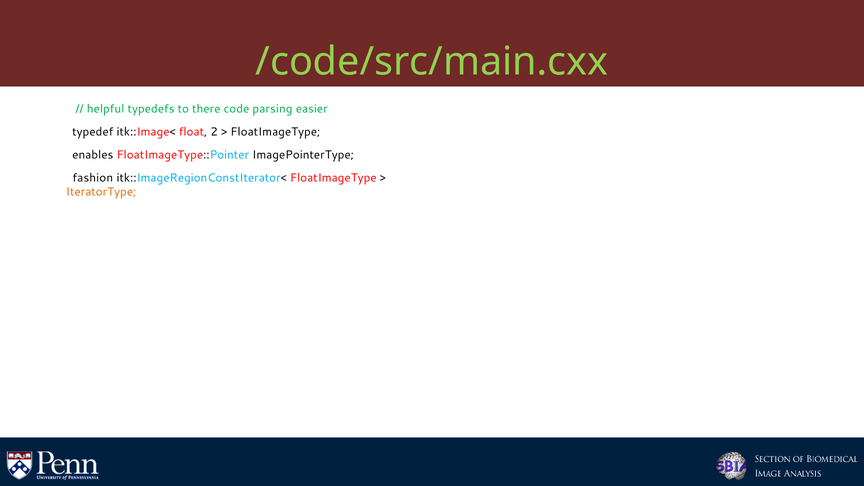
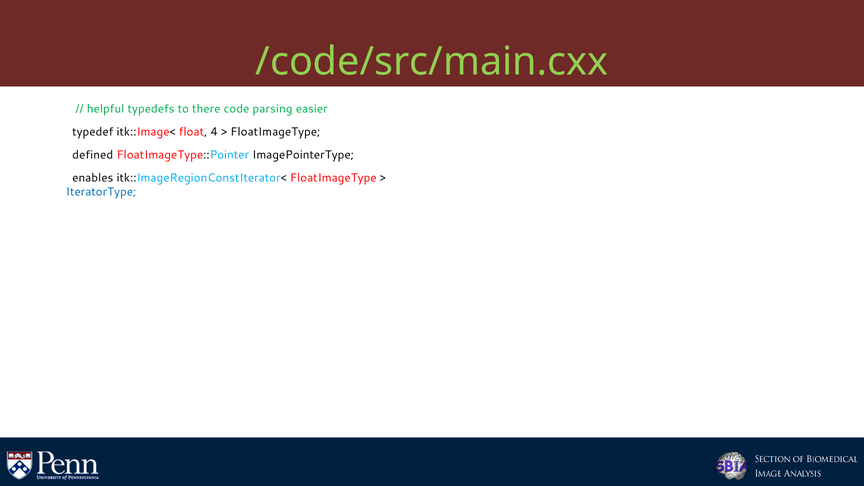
2: 2 -> 4 (214, 132)
enables: enables -> defined (93, 155)
fashion: fashion -> enables (93, 178)
IteratorType colour: orange -> blue (101, 192)
